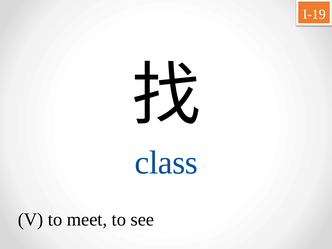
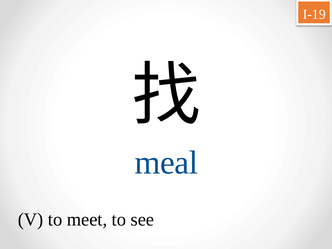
class: class -> meal (166, 163)
